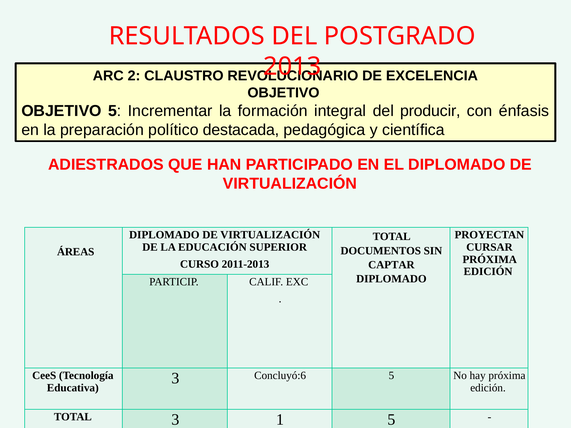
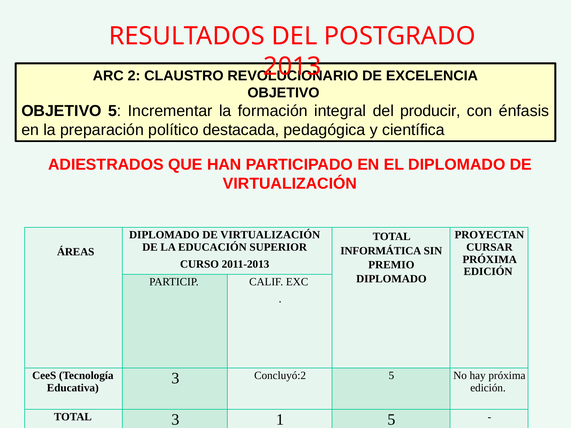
DOCUMENTOS: DOCUMENTOS -> INFORMÁTICA (381, 251)
CAPTAR: CAPTAR -> PREMIO (391, 265)
Concluyó:6: Concluyó:6 -> Concluyó:2 (280, 376)
